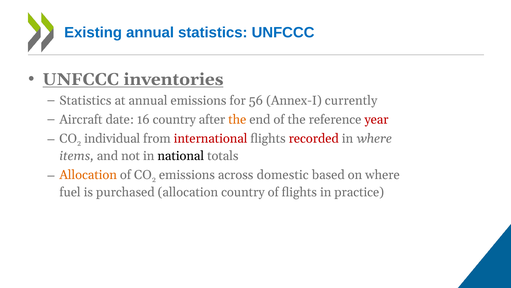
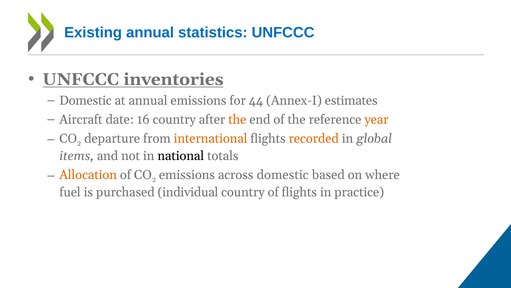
Statistics: Statistics -> Domestic (85, 100)
56: 56 -> 44 (256, 100)
currently: currently -> estimates (351, 100)
year colour: red -> orange (376, 119)
individual: individual -> departure (112, 138)
international colour: red -> orange (211, 138)
recorded colour: red -> orange (314, 138)
in where: where -> global (374, 138)
purchased allocation: allocation -> individual (188, 192)
